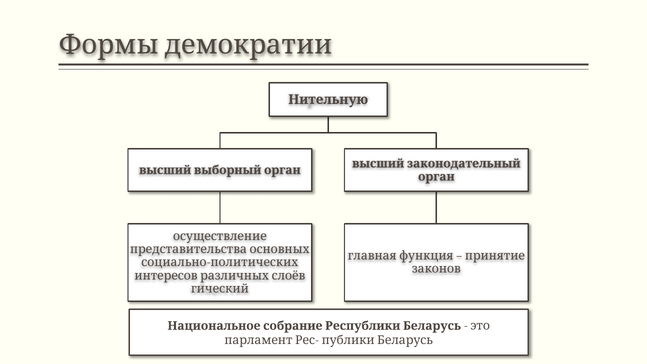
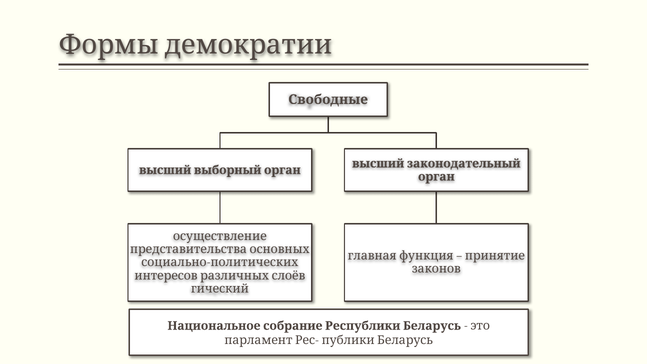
Нительную: Нительную -> Свободные (328, 99)
